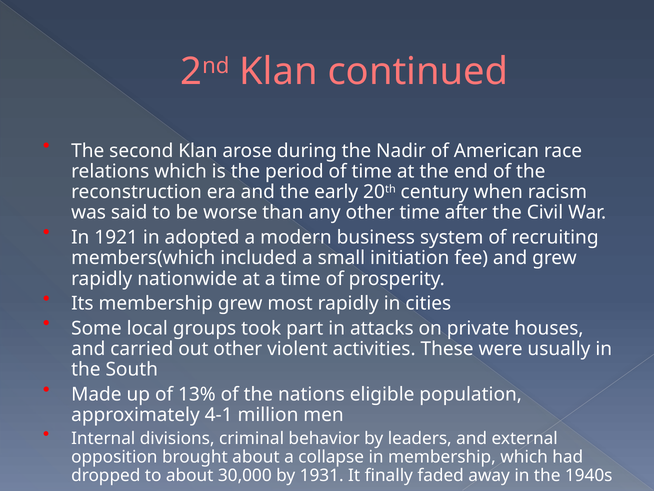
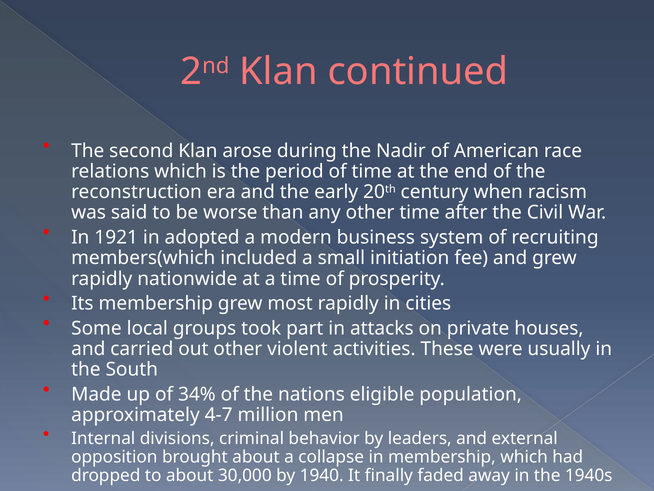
13%: 13% -> 34% (197, 394)
4-1: 4-1 -> 4-7 (219, 415)
1931: 1931 -> 1940 (322, 475)
